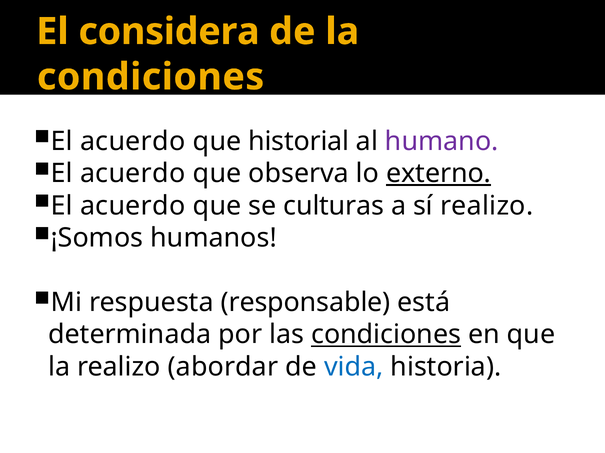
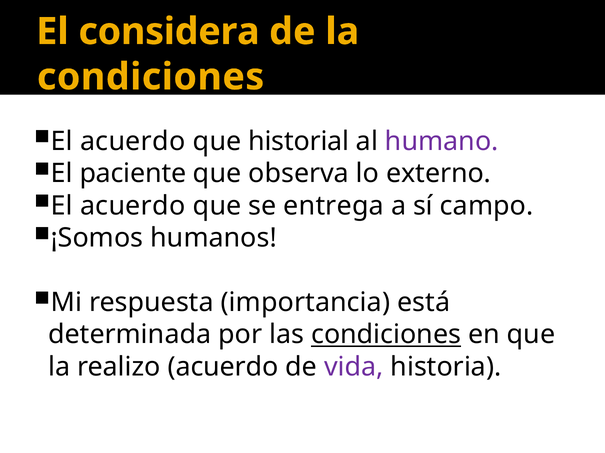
acuerdo: acuerdo -> paciente (133, 174)
externo underline: present -> none (439, 174)
culturas: culturas -> entrega (334, 206)
sí realizo: realizo -> campo (487, 206)
responsable: responsable -> importancia (305, 303)
realizo abordar: abordar -> acuerdo (223, 367)
vida colour: blue -> purple (354, 367)
